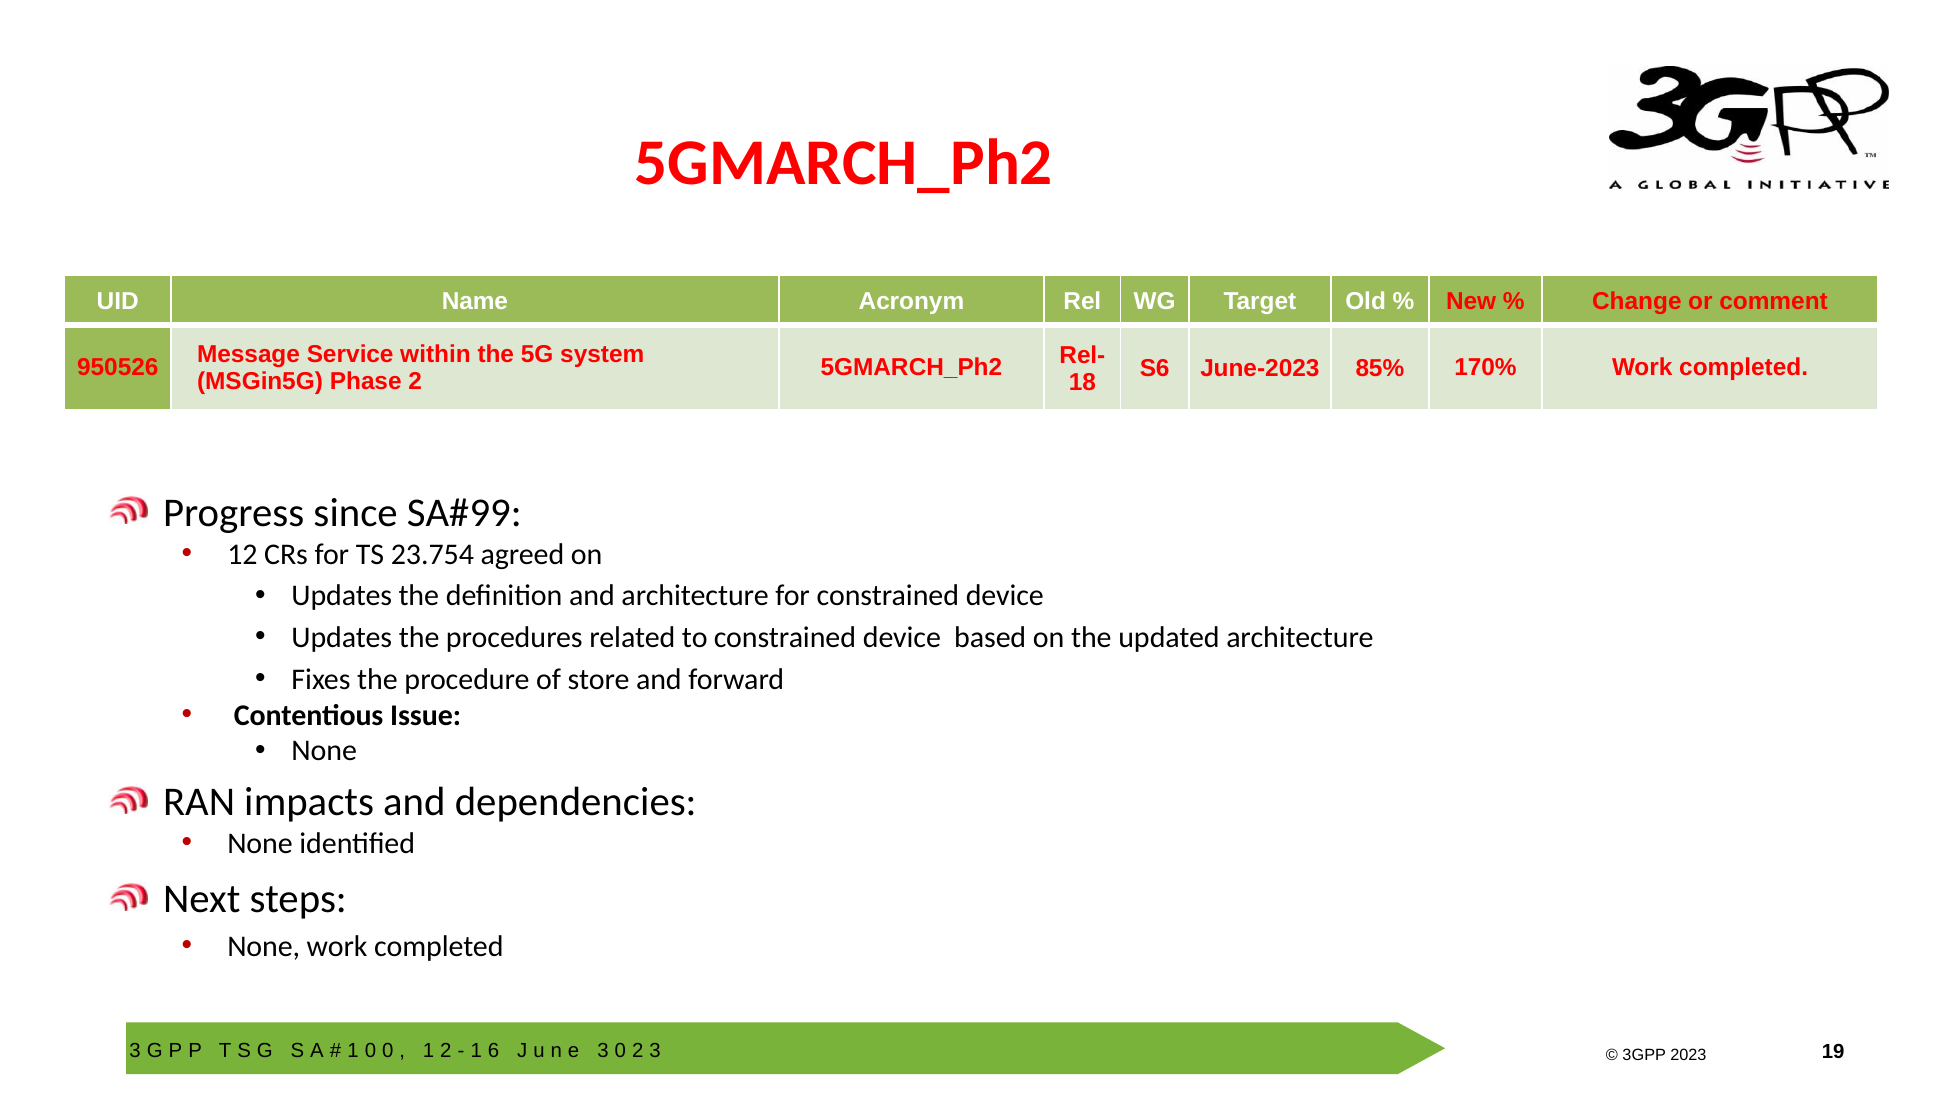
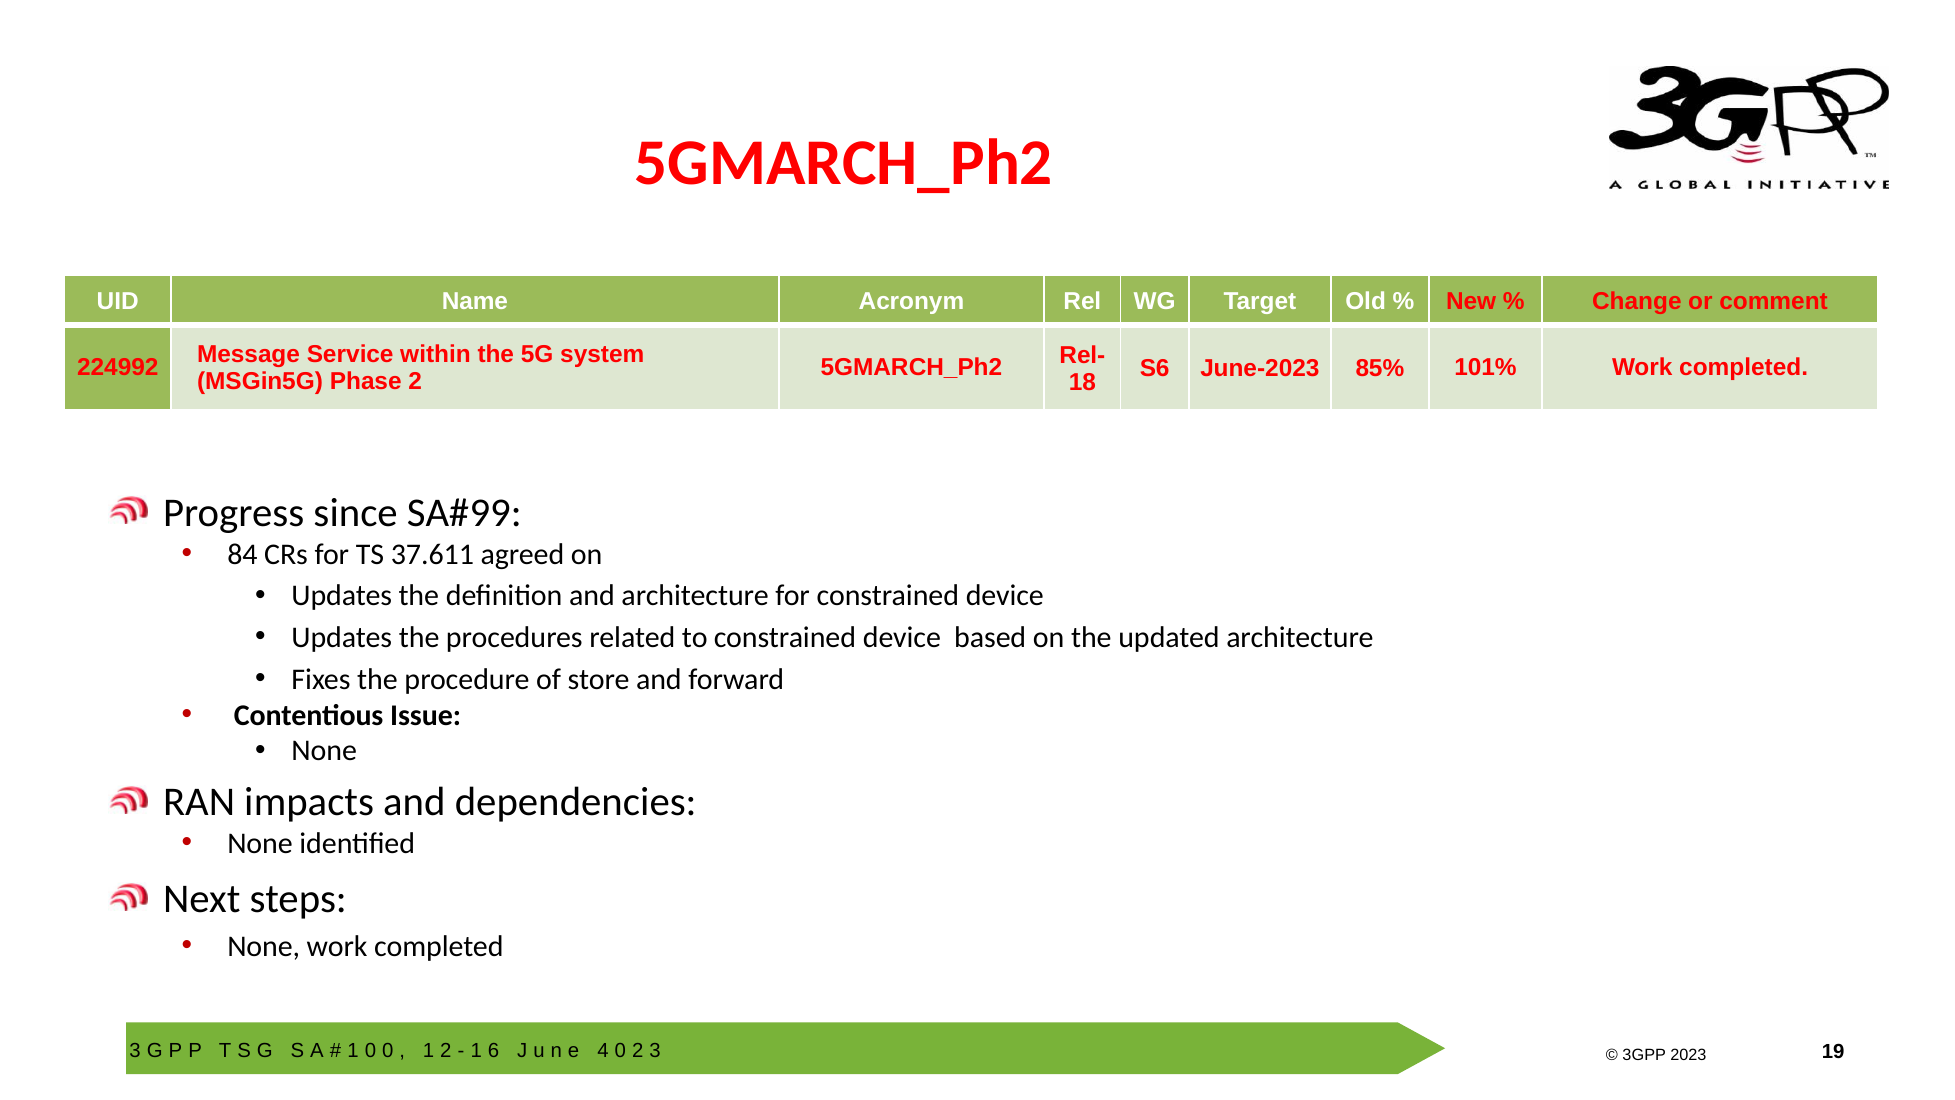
950526: 950526 -> 224992 (118, 368)
170%: 170% -> 101% (1485, 368)
12: 12 -> 84 (242, 554)
23.754: 23.754 -> 37.611 (432, 554)
3: 3 -> 4 (603, 1050)
